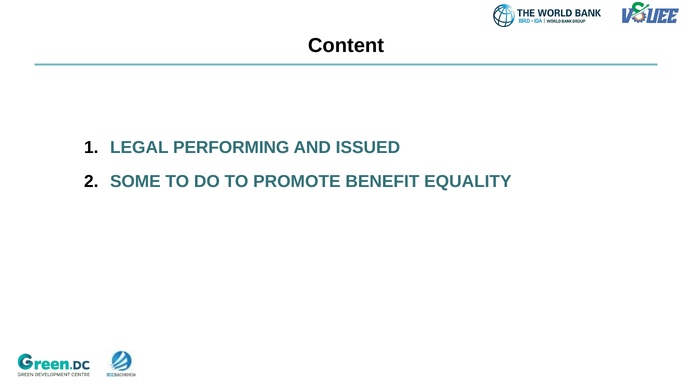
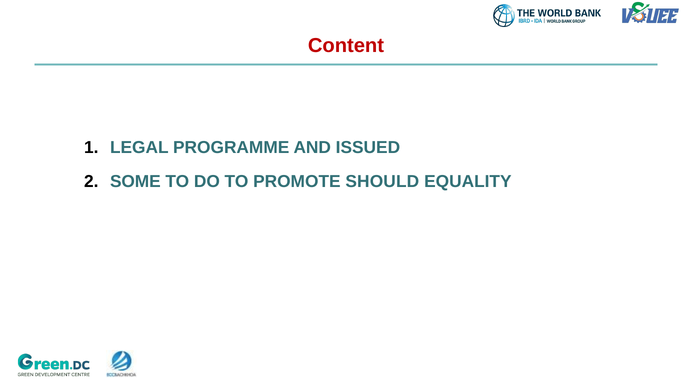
Content colour: black -> red (346, 45)
PERFORMING: PERFORMING -> PROGRAMME (231, 148)
BENEFIT: BENEFIT -> SHOULD (382, 182)
